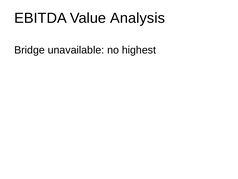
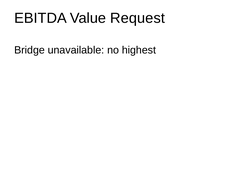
Analysis: Analysis -> Request (138, 18)
